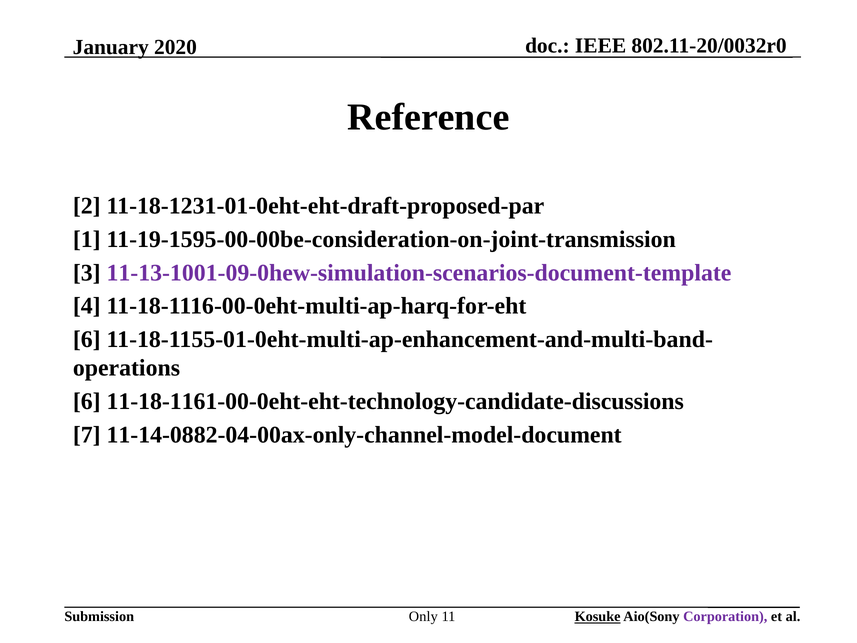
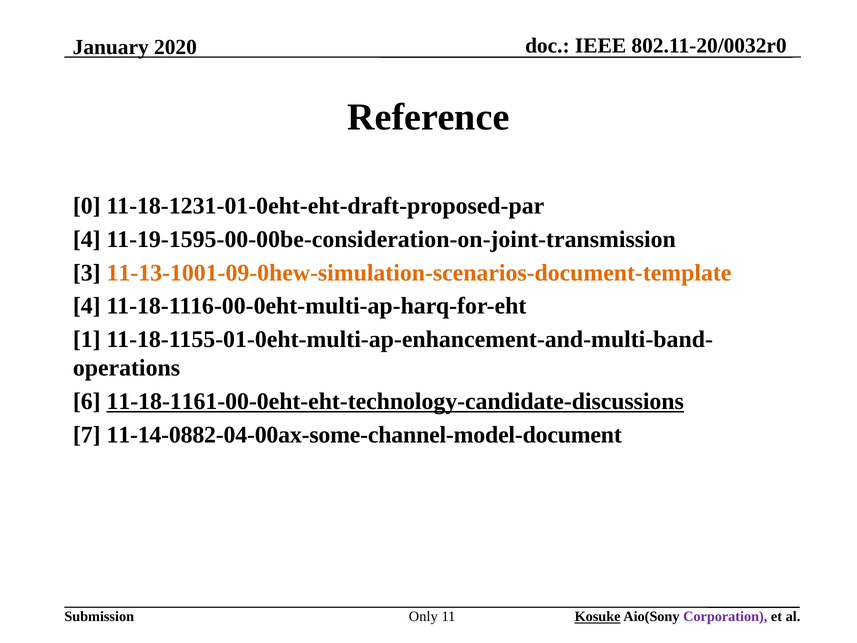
2: 2 -> 0 (87, 206)
1: 1 -> 4 (87, 239)
11-13-1001-09-0hew-simulation-scenarios-document-template colour: purple -> orange (419, 273)
6: 6 -> 1 (87, 339)
11-18-1161-00-0eht-eht-technology-candidate-discussions underline: none -> present (395, 401)
11-14-0882-04-00ax-only-channel-model-document: 11-14-0882-04-00ax-only-channel-model-document -> 11-14-0882-04-00ax-some-channel-model-document (364, 435)
